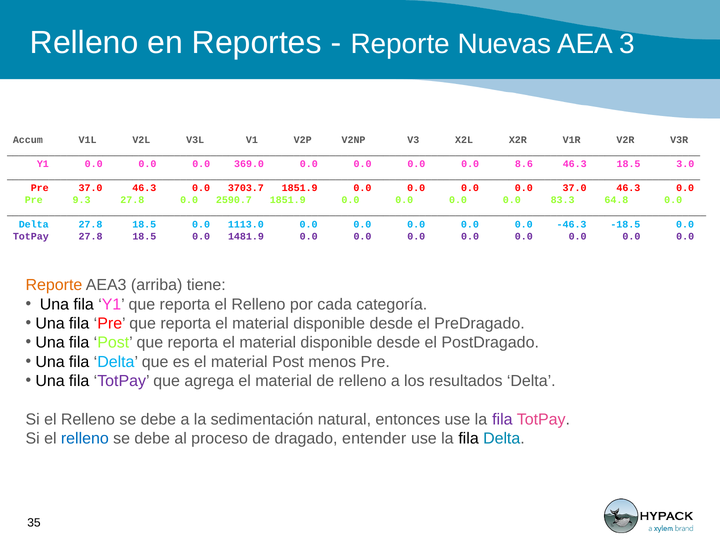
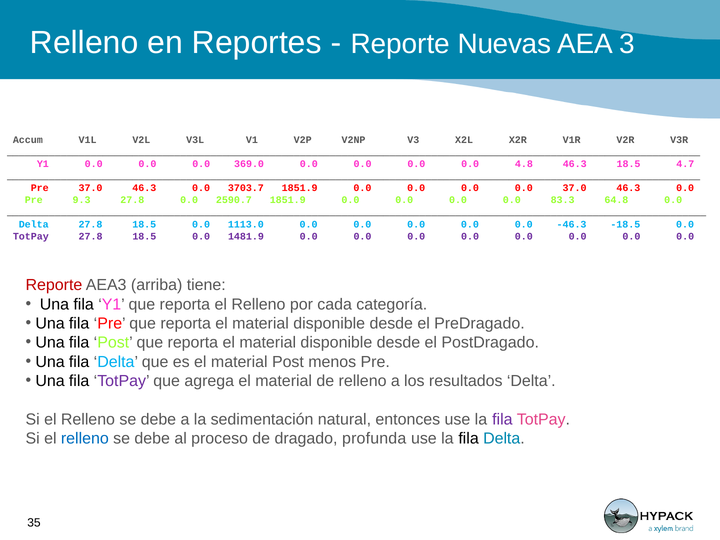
8.6: 8.6 -> 4.8 (524, 164)
3.0: 3.0 -> 4.7 (685, 164)
Reporte colour: orange -> red (54, 285)
entender: entender -> profunda (374, 439)
